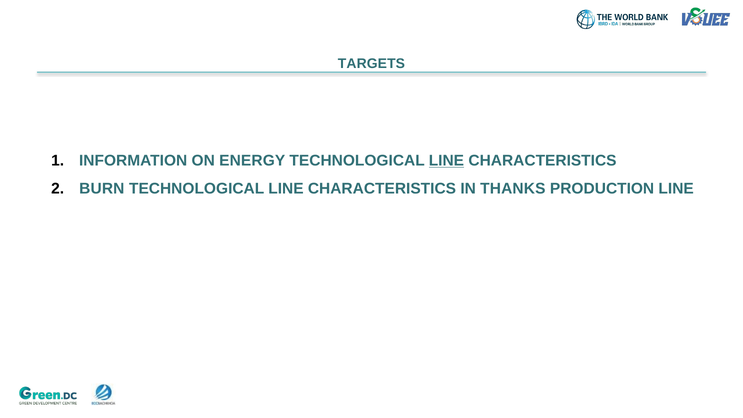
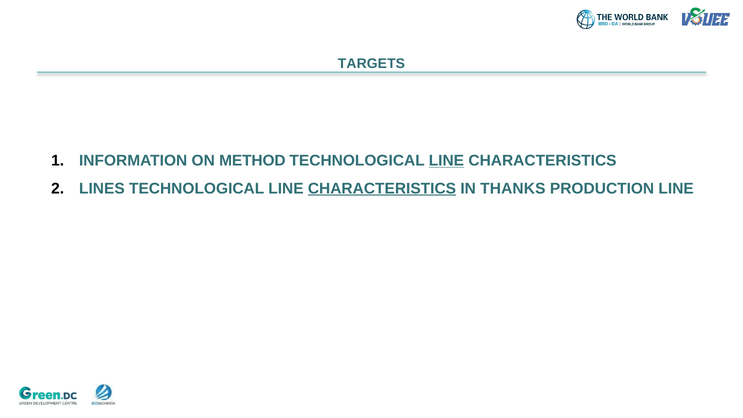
ENERGY: ENERGY -> METHOD (252, 161)
BURN: BURN -> LINES (102, 188)
CHARACTERISTICS underline: none -> present (382, 188)
